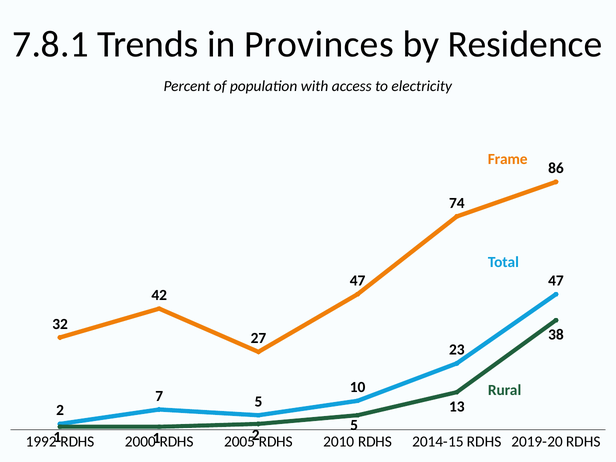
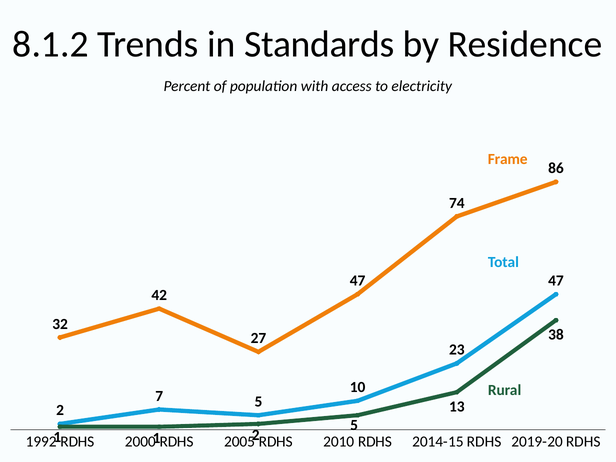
7.8.1: 7.8.1 -> 8.1.2 (51, 44)
Provinces: Provinces -> Standards (319, 44)
